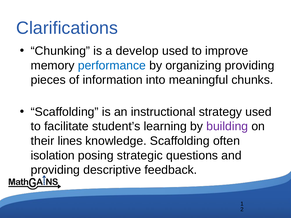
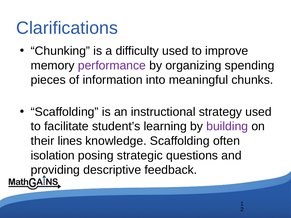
develop: develop -> difficulty (137, 51)
performance colour: blue -> purple (112, 66)
organizing providing: providing -> spending (250, 66)
